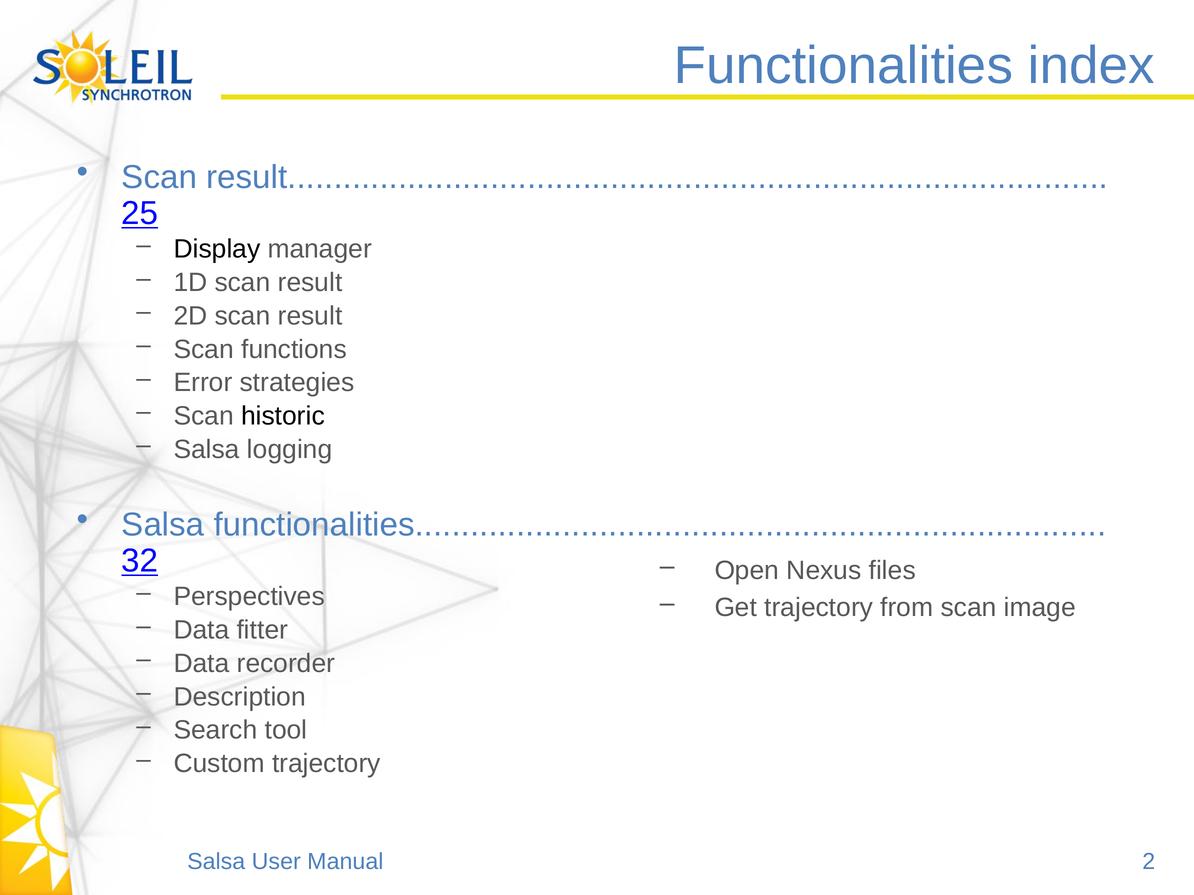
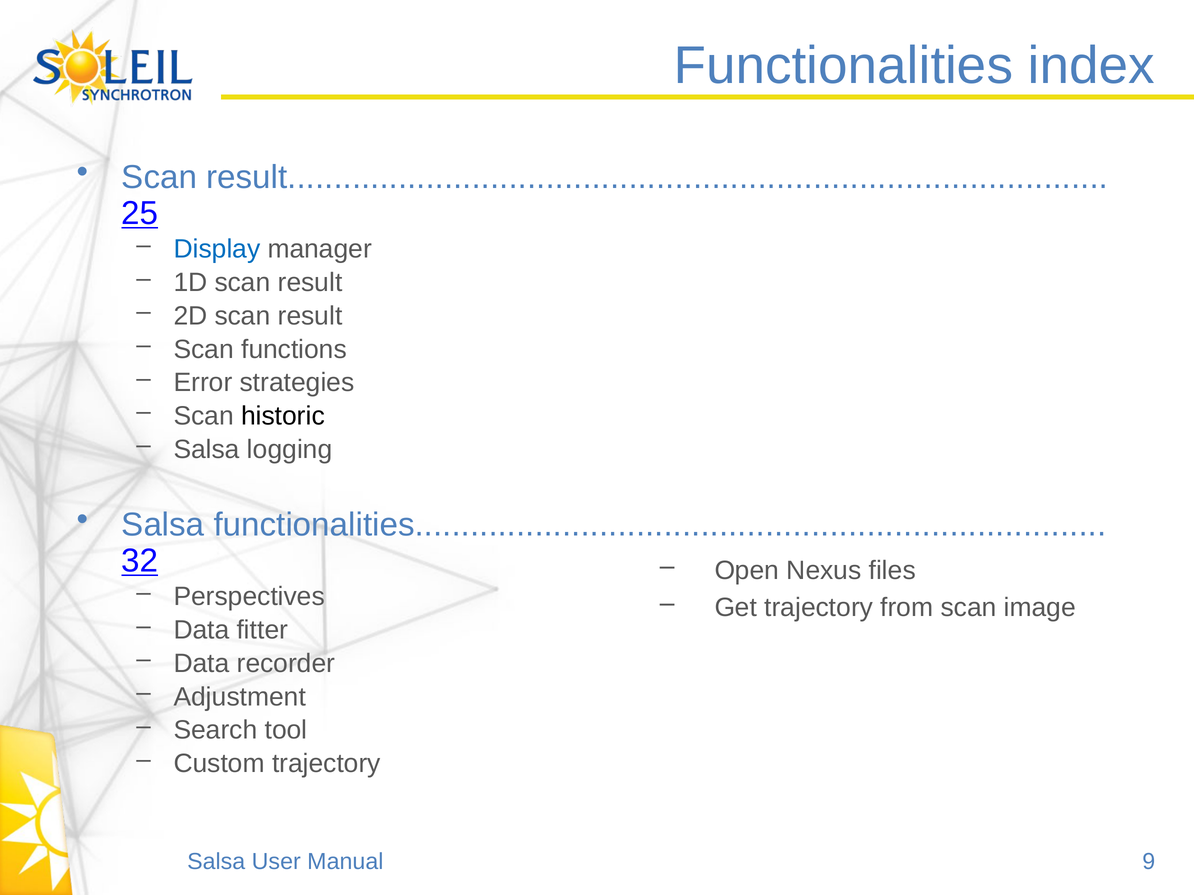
Display colour: black -> blue (217, 249)
Description: Description -> Adjustment (240, 697)
2: 2 -> 9 (1149, 862)
